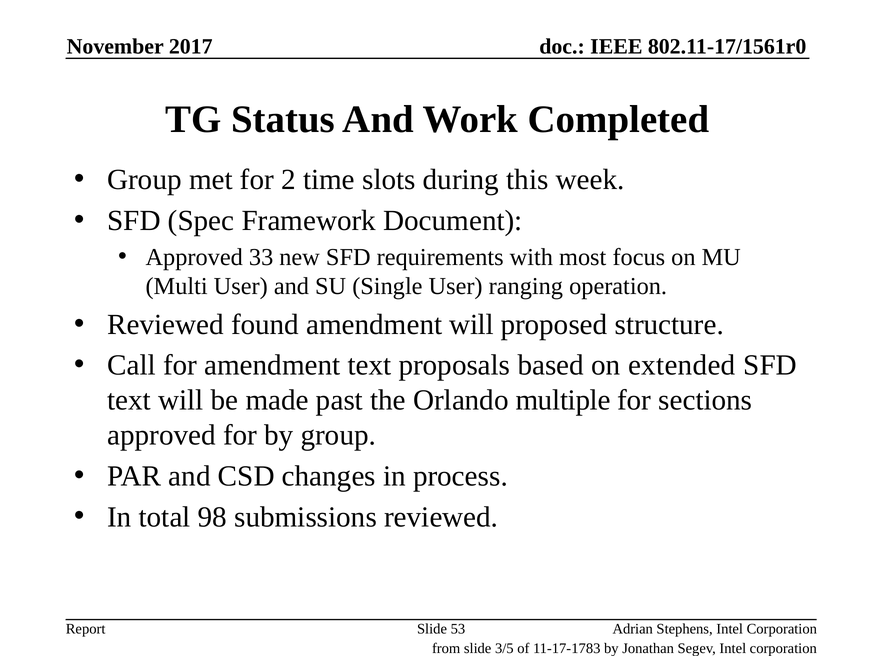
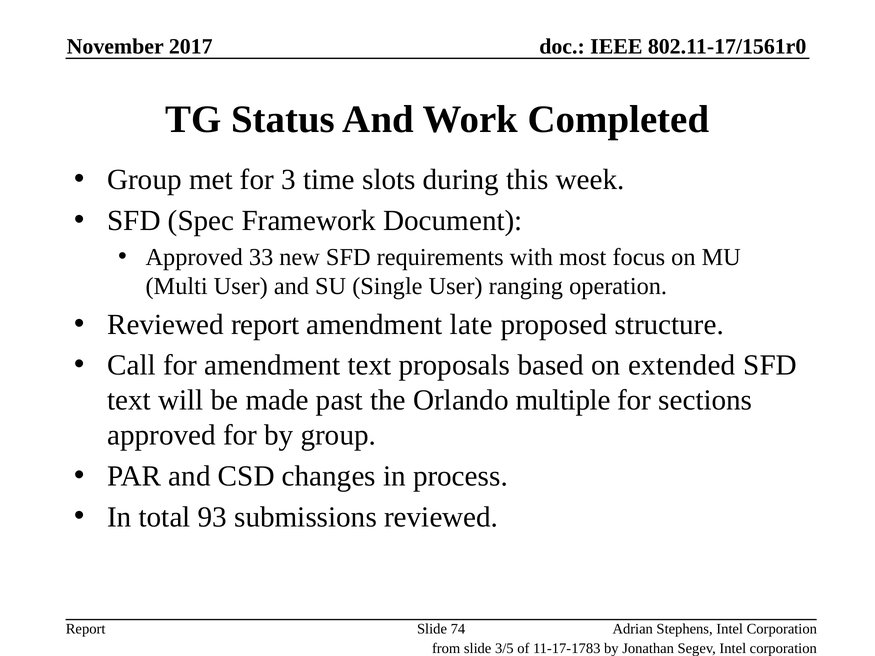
2: 2 -> 3 (289, 180)
Reviewed found: found -> report (265, 325)
amendment will: will -> late (471, 325)
98: 98 -> 93 (212, 517)
53: 53 -> 74 (458, 629)
